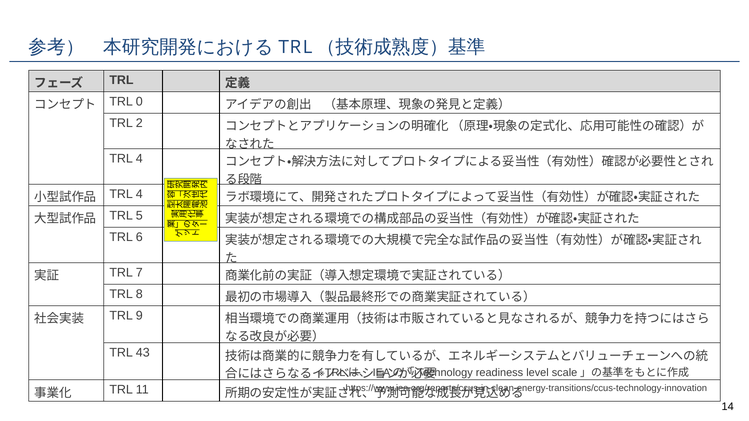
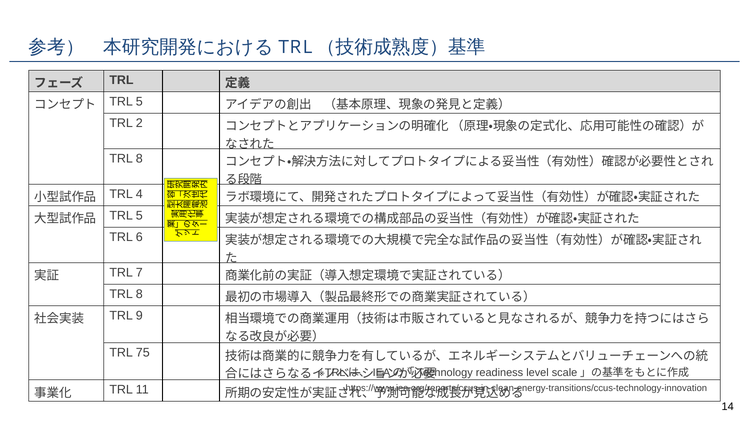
0: 0 -> 5 (139, 102)
4: 4 -> 8 (139, 159)
43: 43 -> 75 (143, 353)
